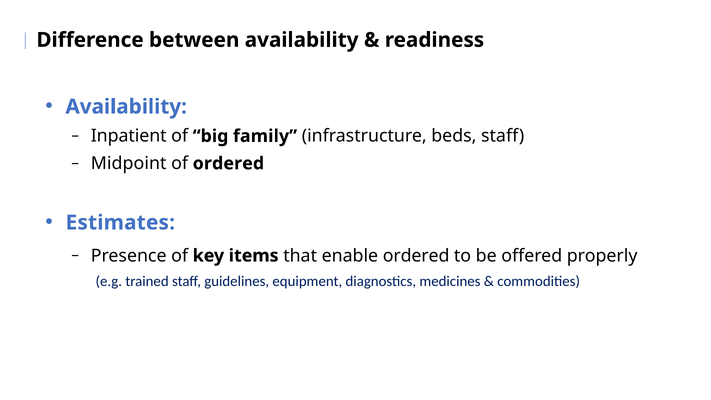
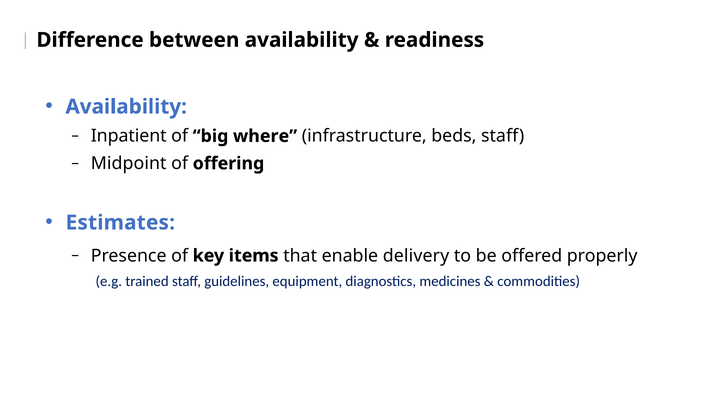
family: family -> where (265, 136)
of ordered: ordered -> offering (228, 163)
enable ordered: ordered -> delivery (416, 256)
